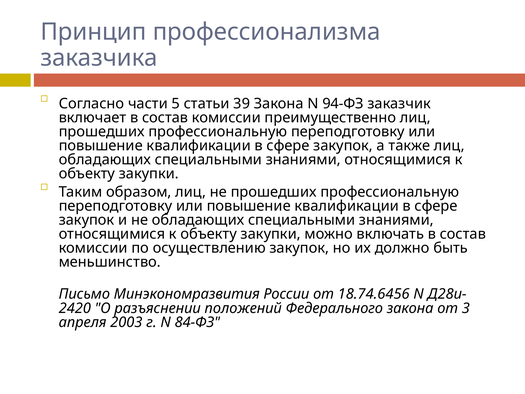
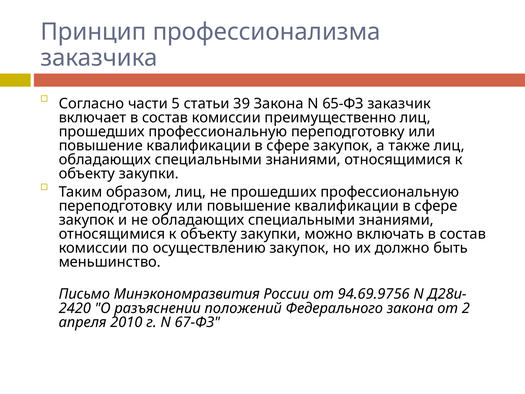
94-ФЗ: 94-ФЗ -> 65-ФЗ (343, 104)
18.74.6456: 18.74.6456 -> 94.69.9756 (374, 294)
3: 3 -> 2 (466, 308)
2003: 2003 -> 2010 (126, 322)
84-ФЗ: 84-ФЗ -> 67-ФЗ (197, 322)
